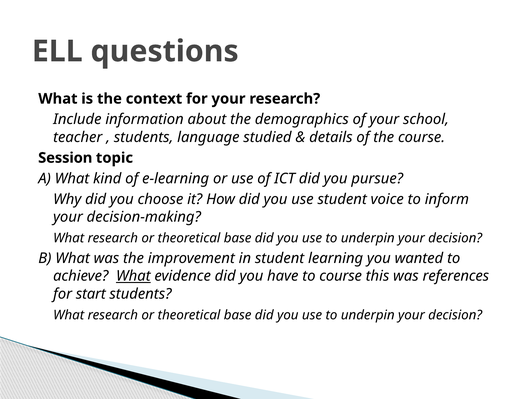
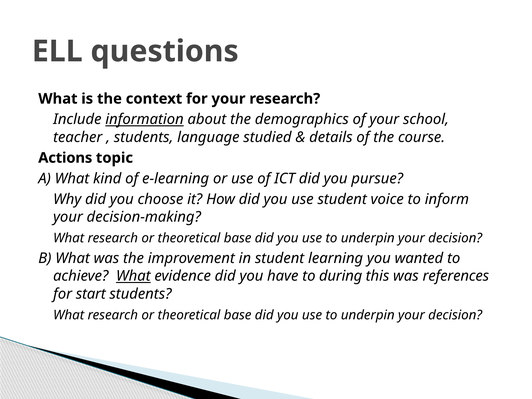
information underline: none -> present (144, 119)
Session: Session -> Actions (65, 158)
to course: course -> during (341, 276)
